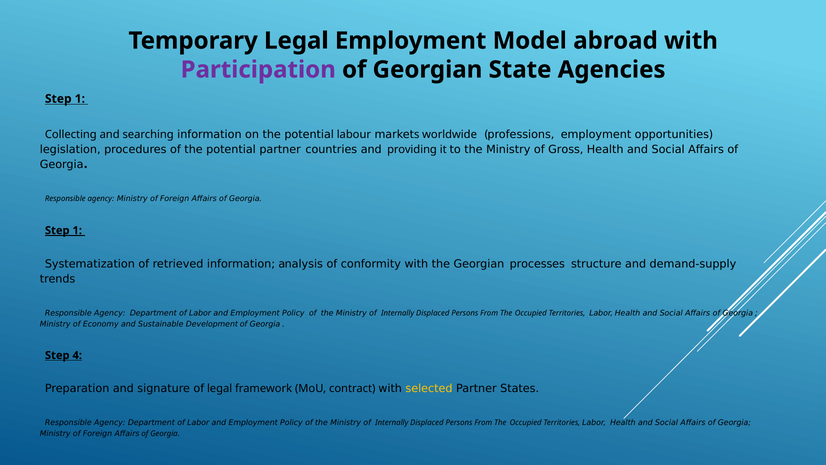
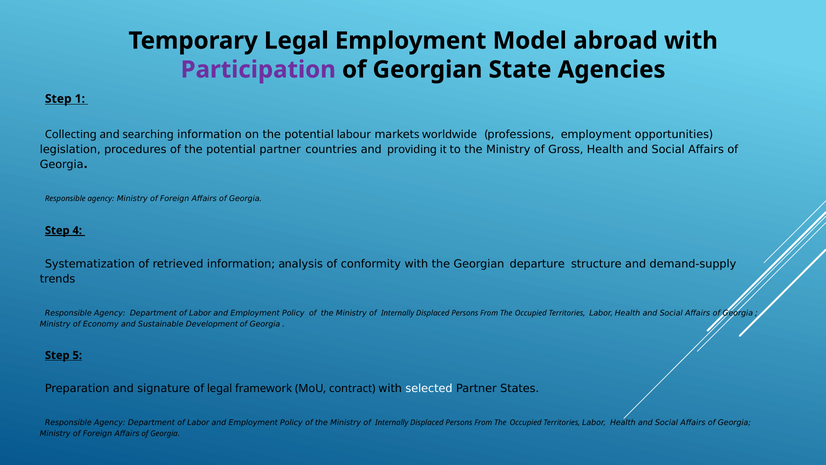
1: 1 -> 4 (77, 230)
processes: processes -> departure (537, 264)
4: 4 -> 5 (77, 355)
selected colour: yellow -> white (429, 388)
